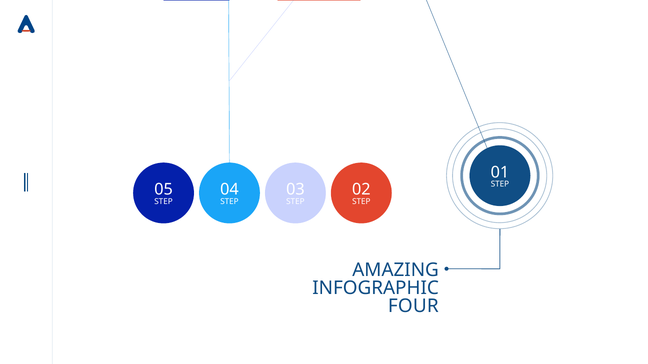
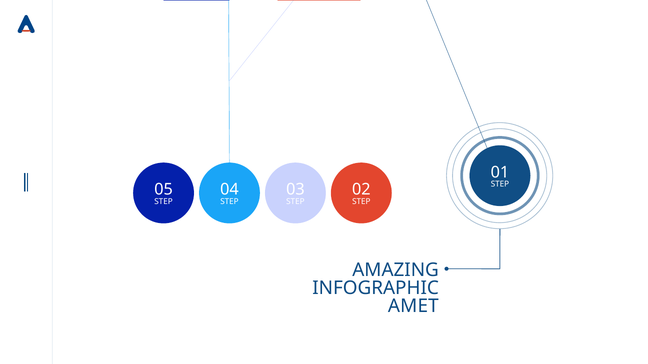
FOUR: FOUR -> AMET (413, 307)
